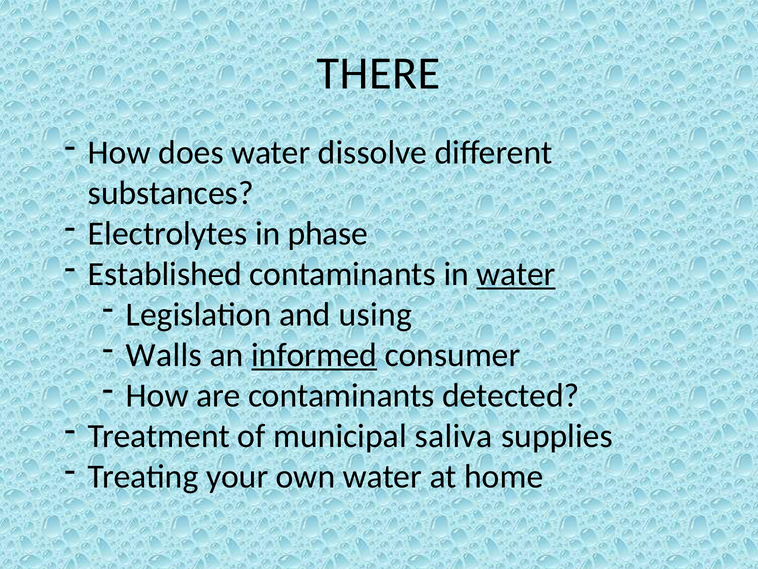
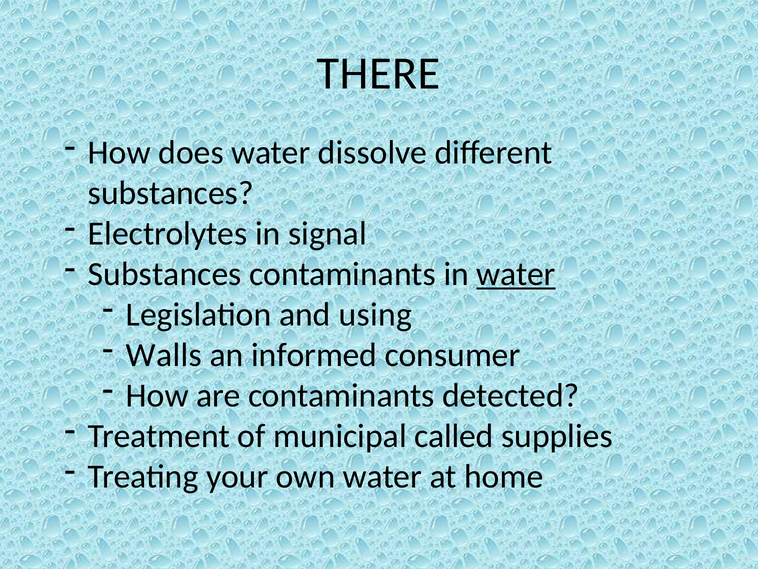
phase: phase -> signal (327, 234)
Established: Established -> Substances (165, 274)
informed underline: present -> none (314, 355)
saliva: saliva -> called (454, 436)
